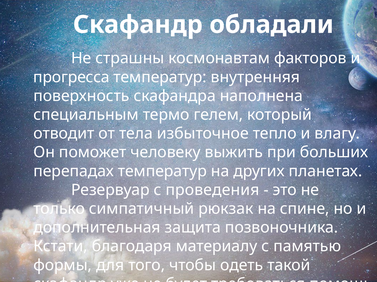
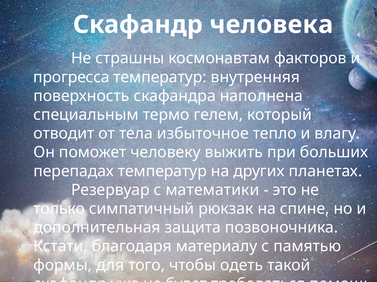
обладали: обладали -> человека (271, 25)
проведения: проведения -> математики (212, 190)
